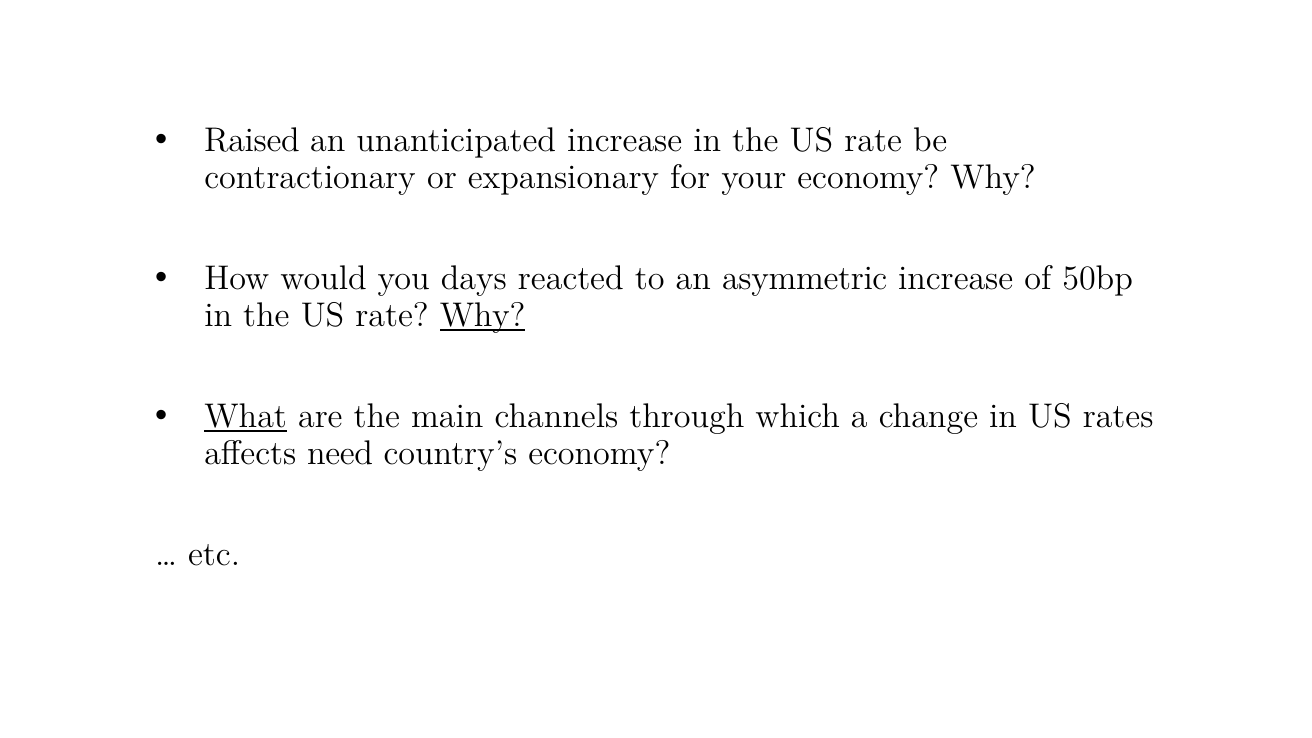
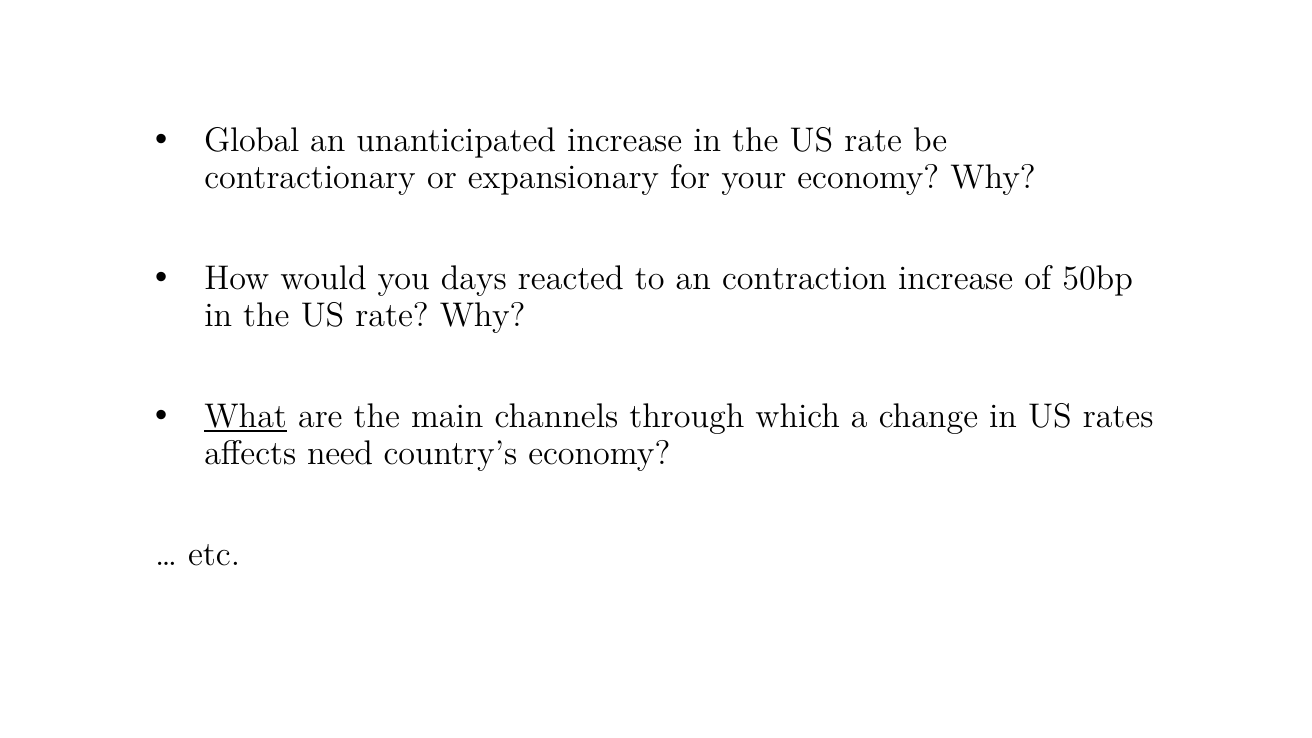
Raised: Raised -> Global (252, 140)
asymmetric: asymmetric -> contraction (805, 278)
Why underline: present -> none (483, 315)
